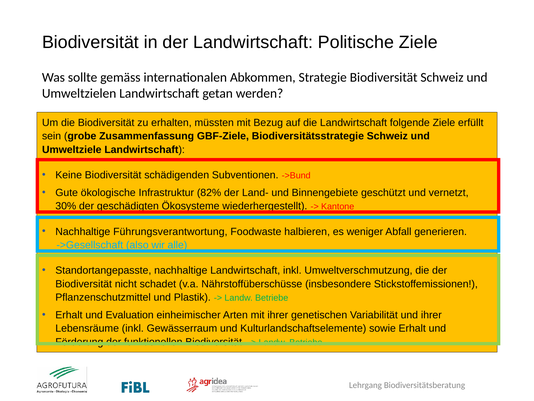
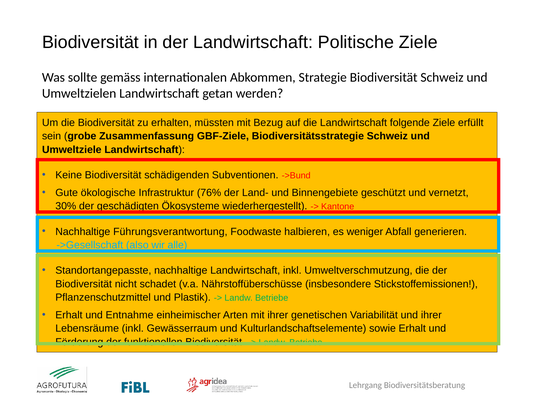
82%: 82% -> 76% (209, 192)
Evaluation: Evaluation -> Entnahme (130, 315)
